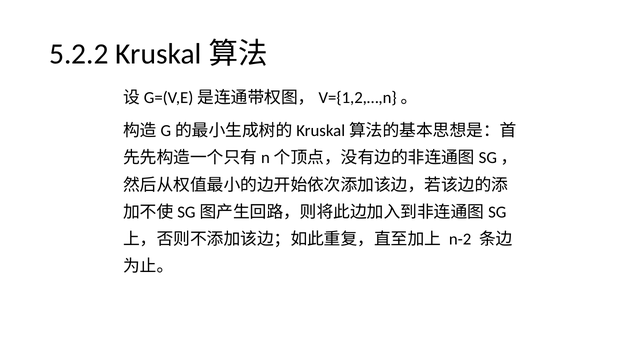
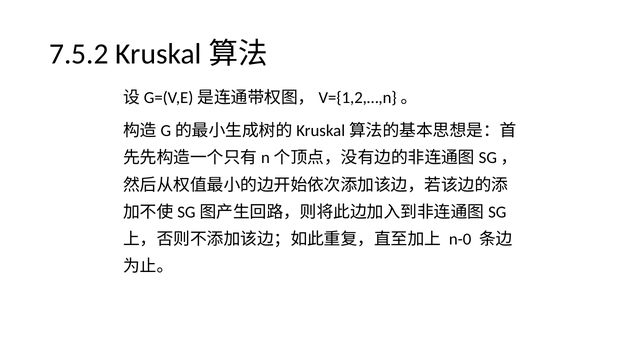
5.2.2: 5.2.2 -> 7.5.2 (79, 54)
n-2: n-2 -> n-0 (460, 239)
